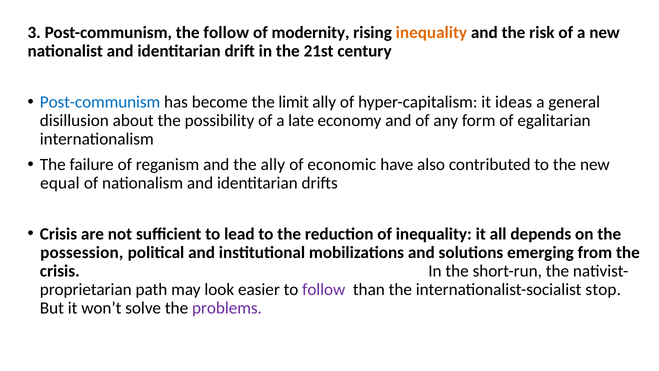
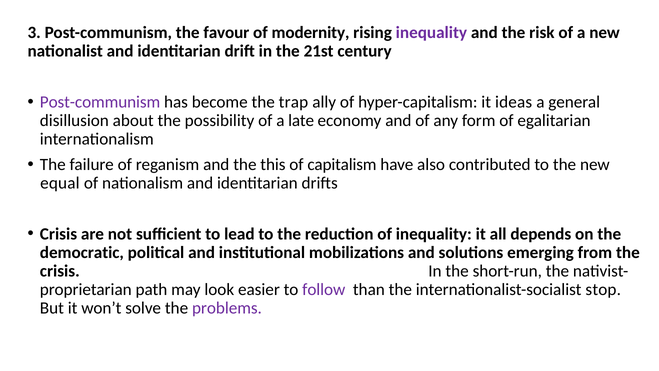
the follow: follow -> favour (226, 33)
inequality colour: orange -> purple (431, 33)
Post-communism colour: blue -> purple (100, 102)
limit: limit -> trap (293, 102)
the ally: ally -> this (273, 164)
economic: economic -> capitalism (342, 164)
possession: possession -> democratic (82, 252)
